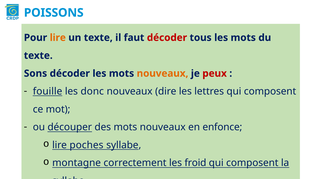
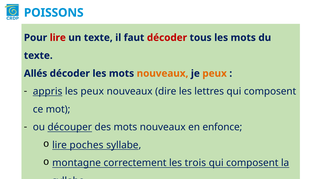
lire colour: orange -> red (58, 38)
Sons: Sons -> Allés (36, 73)
peux colour: red -> orange (215, 73)
fouille: fouille -> appris (48, 91)
les donc: donc -> peux (92, 91)
froid: froid -> trois (195, 163)
